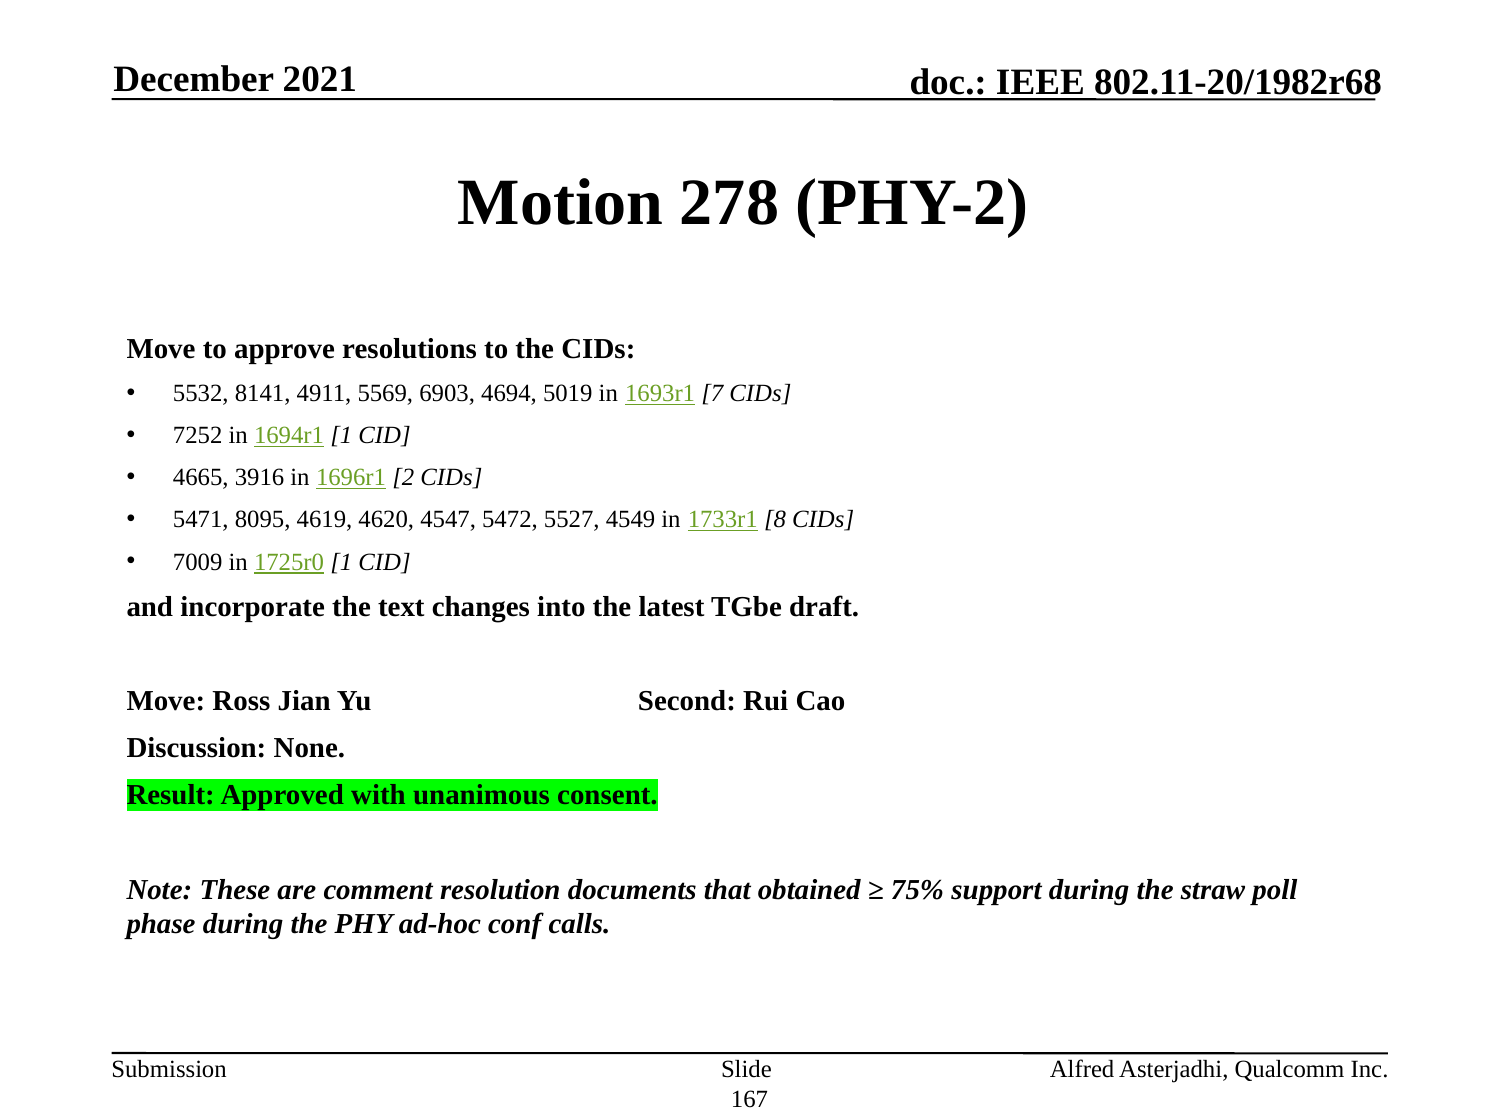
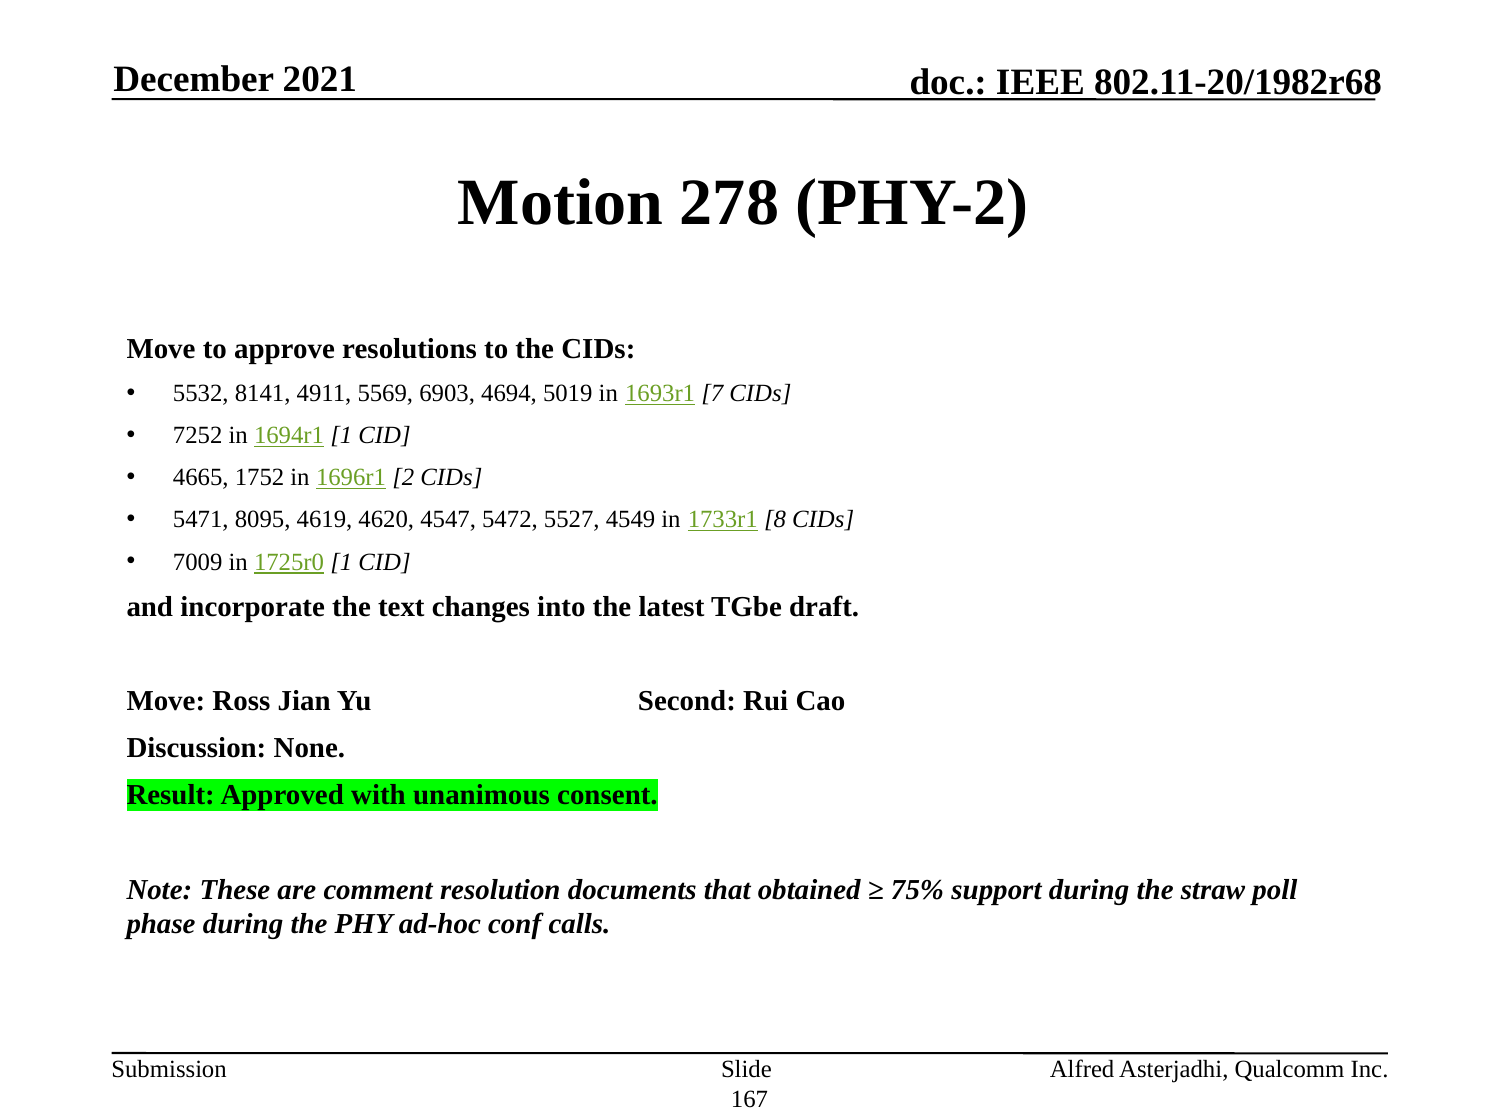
3916: 3916 -> 1752 (260, 478)
